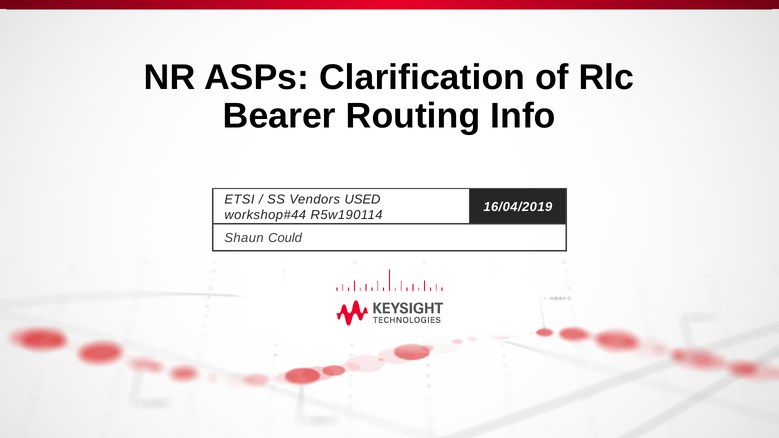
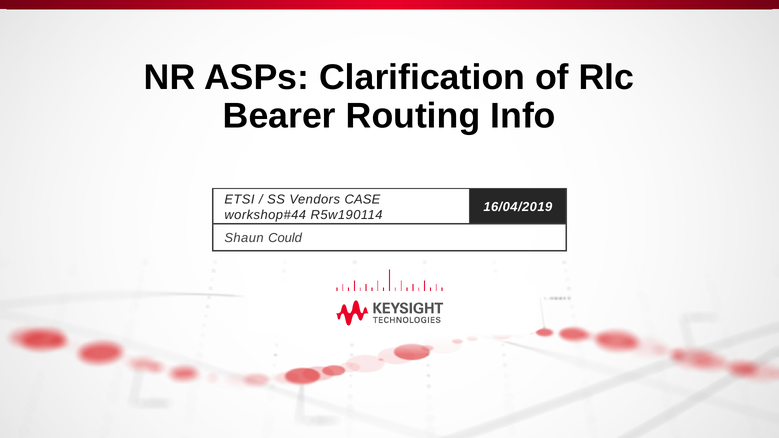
USED: USED -> CASE (362, 199)
